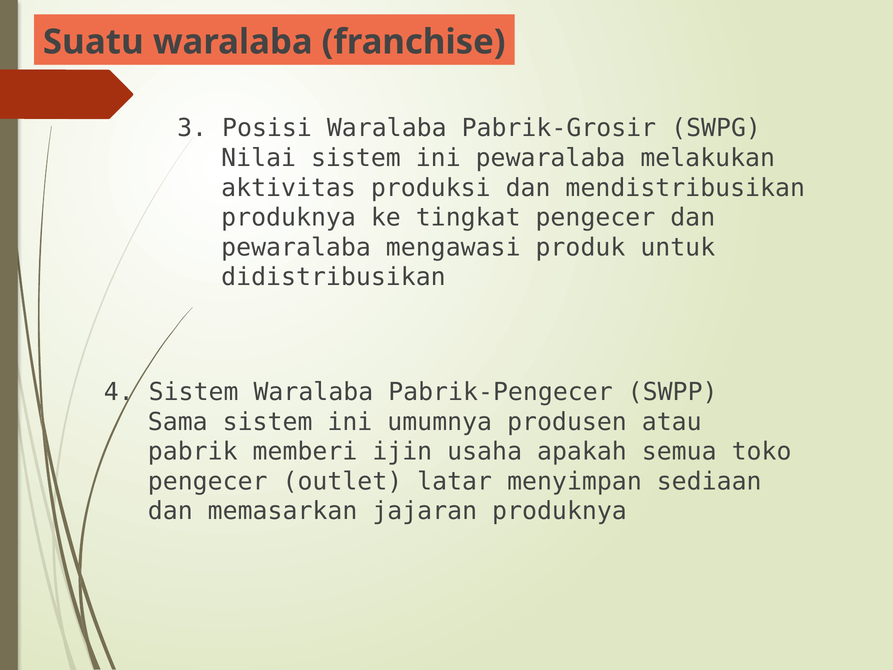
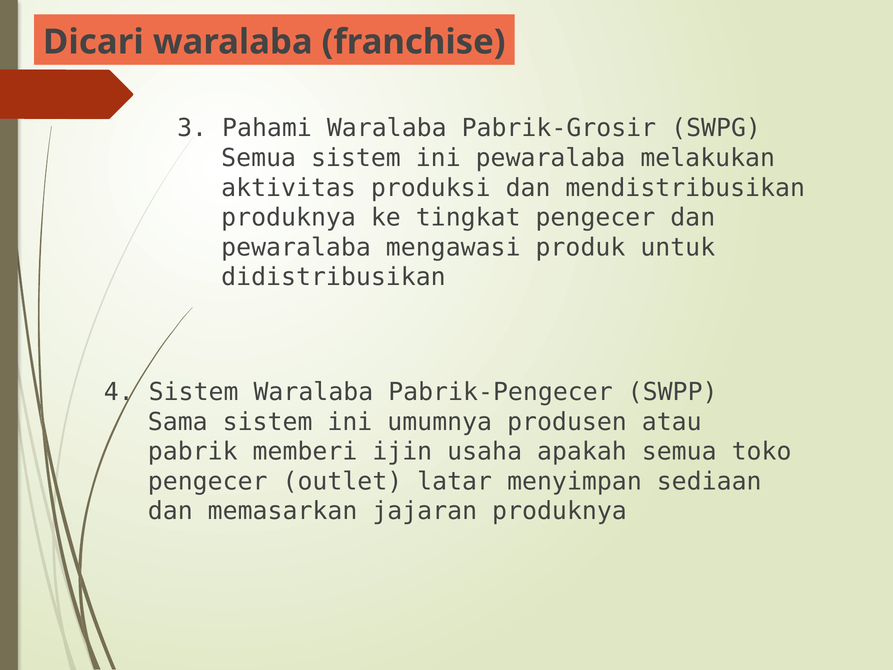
Suatu: Suatu -> Dicari (93, 42)
Posisi: Posisi -> Pahami (267, 128)
Nilai: Nilai -> Semua (259, 158)
